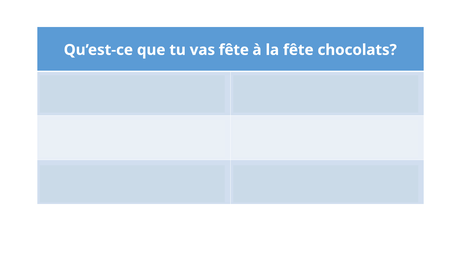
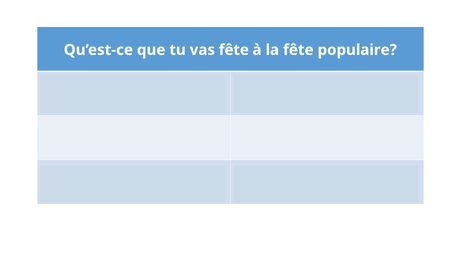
fête chocolats: chocolats -> populaire (357, 50)
